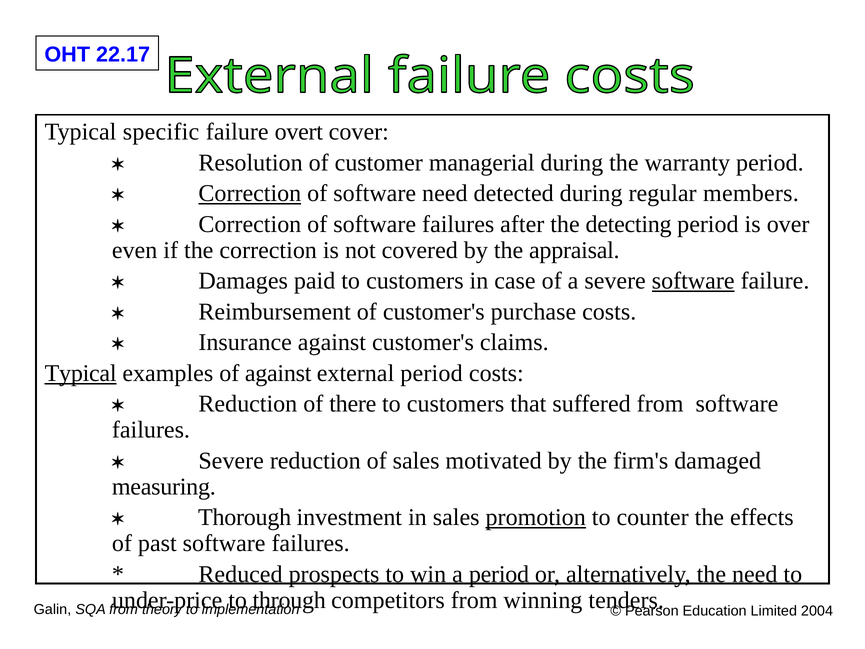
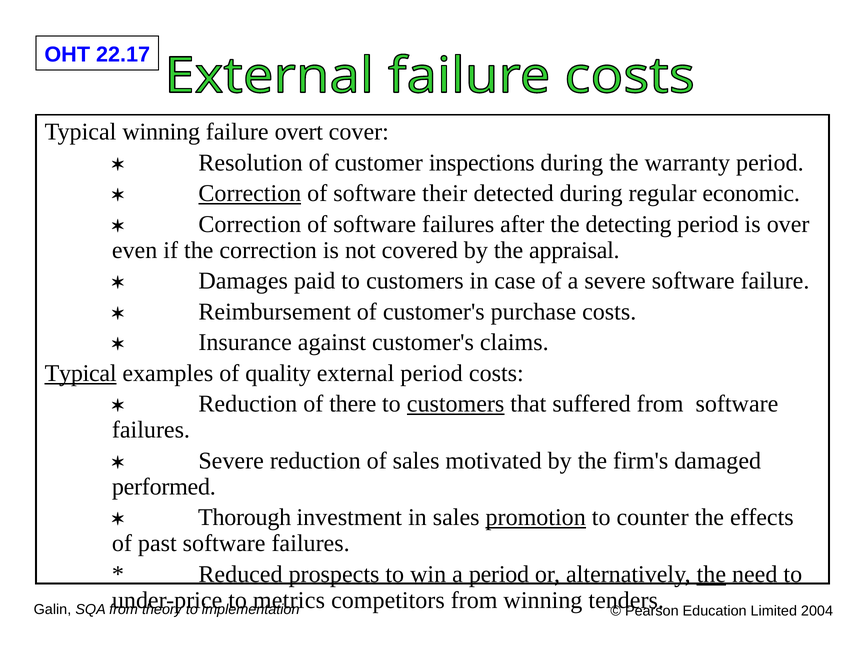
Typical specific: specific -> winning (161, 132)
managerial: managerial -> inspections (482, 163)
software need: need -> their (445, 193)
members: members -> economic (751, 193)
software underline: present -> none (693, 281)
of against: against -> quality (278, 373)
customers underline: none -> present (456, 404)
measuring: measuring -> performed (164, 487)
the underline: none -> present (711, 574)
through: through -> metrics (289, 600)
